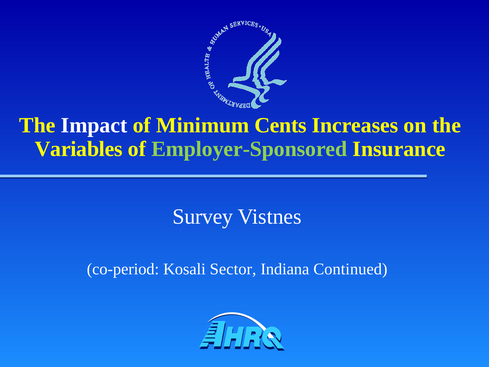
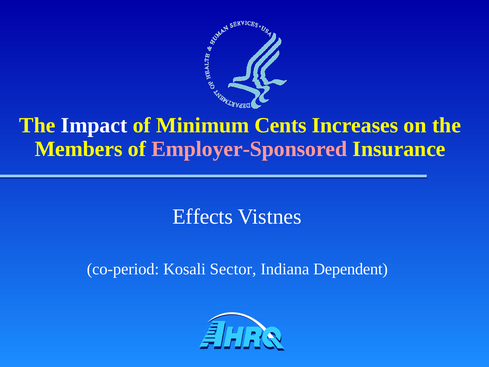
Variables: Variables -> Members (79, 149)
Employer-Sponsored colour: light green -> pink (249, 149)
Survey: Survey -> Effects (203, 217)
Continued: Continued -> Dependent (351, 269)
